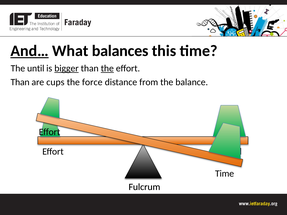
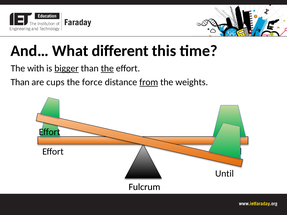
And… underline: present -> none (30, 51)
balances: balances -> different (120, 51)
until: until -> with (36, 68)
from underline: none -> present (149, 82)
balance: balance -> weights (192, 82)
Time: Time -> Until (224, 174)
